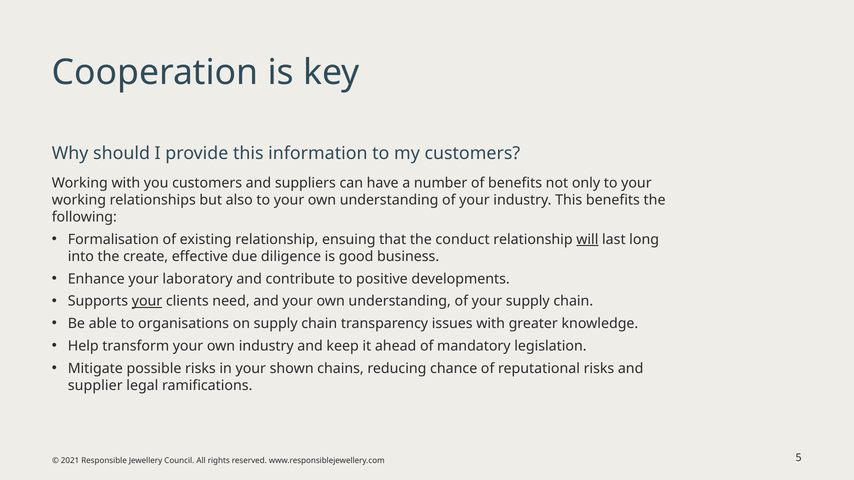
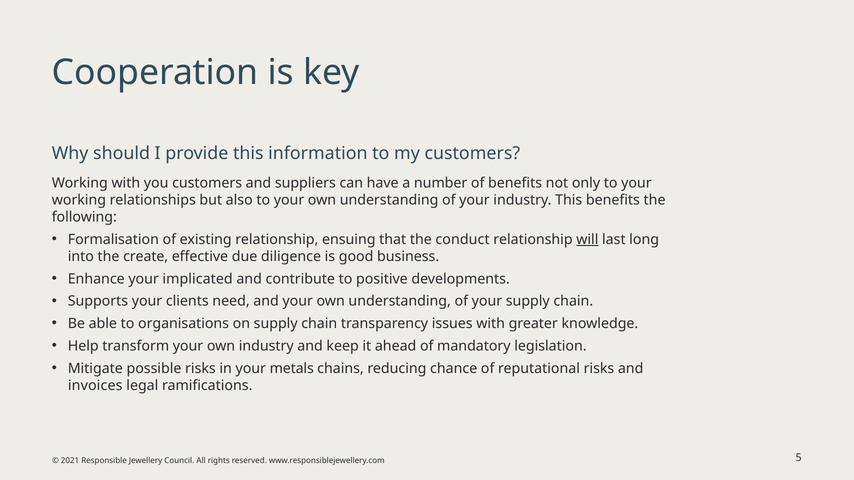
laboratory: laboratory -> implicated (198, 279)
your underline: present -> none (147, 301)
shown: shown -> metals (292, 369)
supplier: supplier -> invoices (95, 386)
